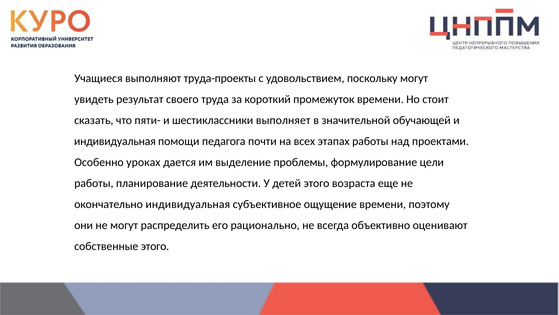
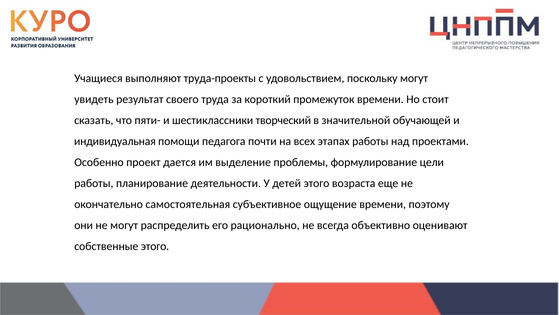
выполняет: выполняет -> творческий (283, 120)
уроках: уроках -> проект (143, 162)
окончательно индивидуальная: индивидуальная -> самостоятельная (188, 204)
